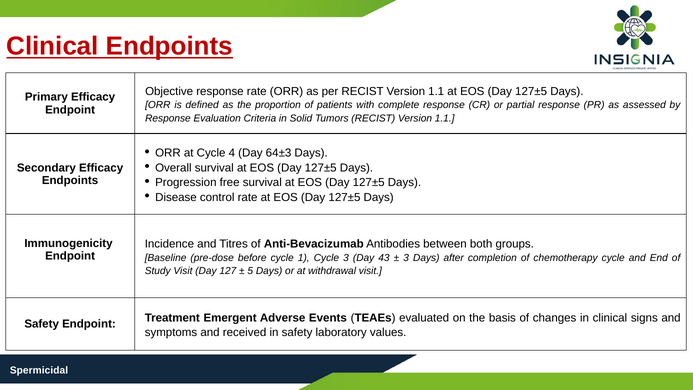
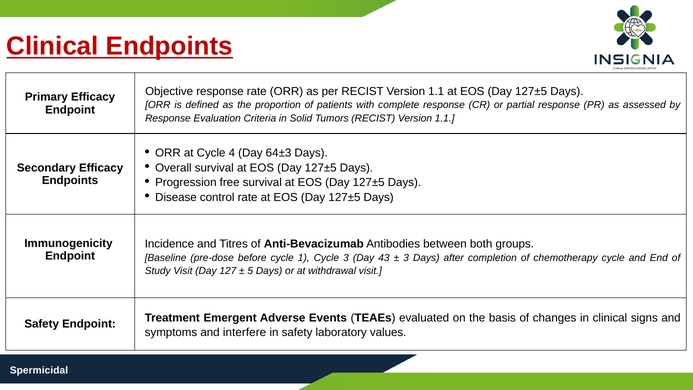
received: received -> interfere (245, 332)
